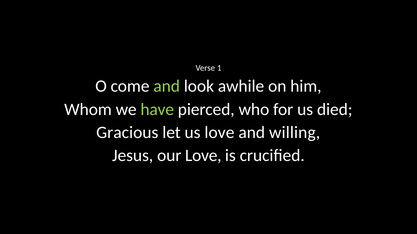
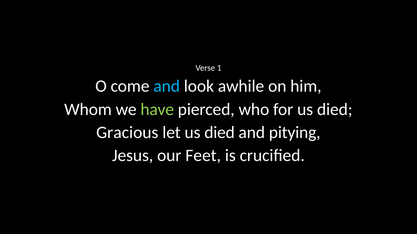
and colour: light green -> light blue (167, 86)
let us love: love -> died (220, 133)
willing: willing -> pitying (295, 133)
our Love: Love -> Feet (203, 156)
